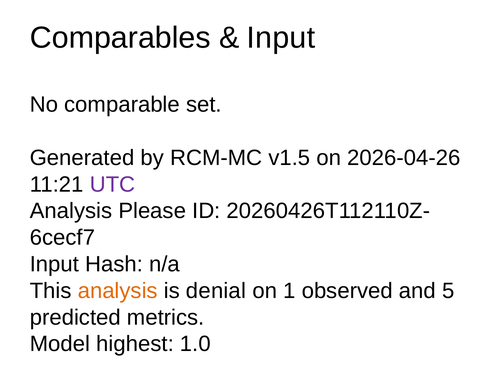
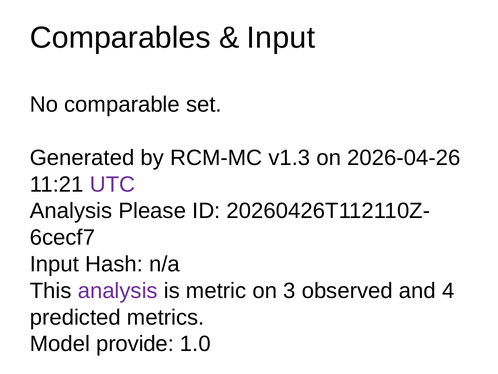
v1.5: v1.5 -> v1.3 (289, 158)
analysis colour: orange -> purple (118, 290)
denial: denial -> metric (216, 290)
1: 1 -> 3 (289, 290)
5: 5 -> 4 (448, 290)
highest: highest -> provide (135, 344)
